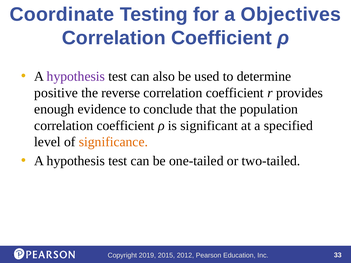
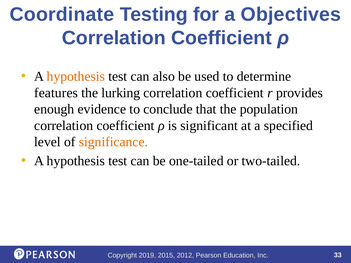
hypothesis colour: purple -> orange (76, 76)
positive: positive -> features (56, 93)
reverse: reverse -> lurking (121, 93)
